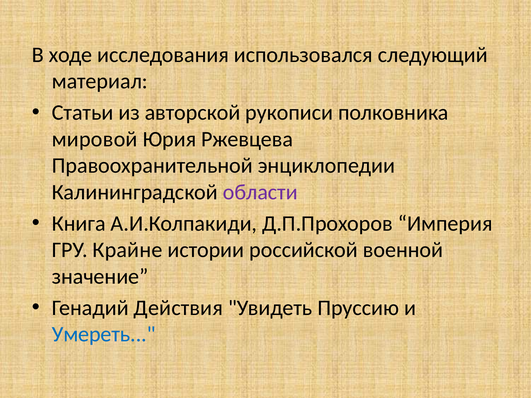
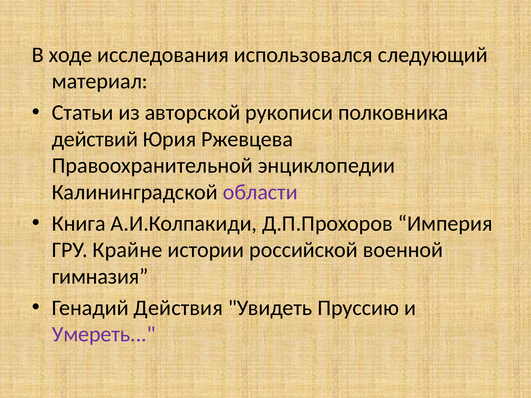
мировой: мировой -> действий (95, 139)
значение: значение -> гимназия (100, 277)
Умереть colour: blue -> purple (104, 334)
